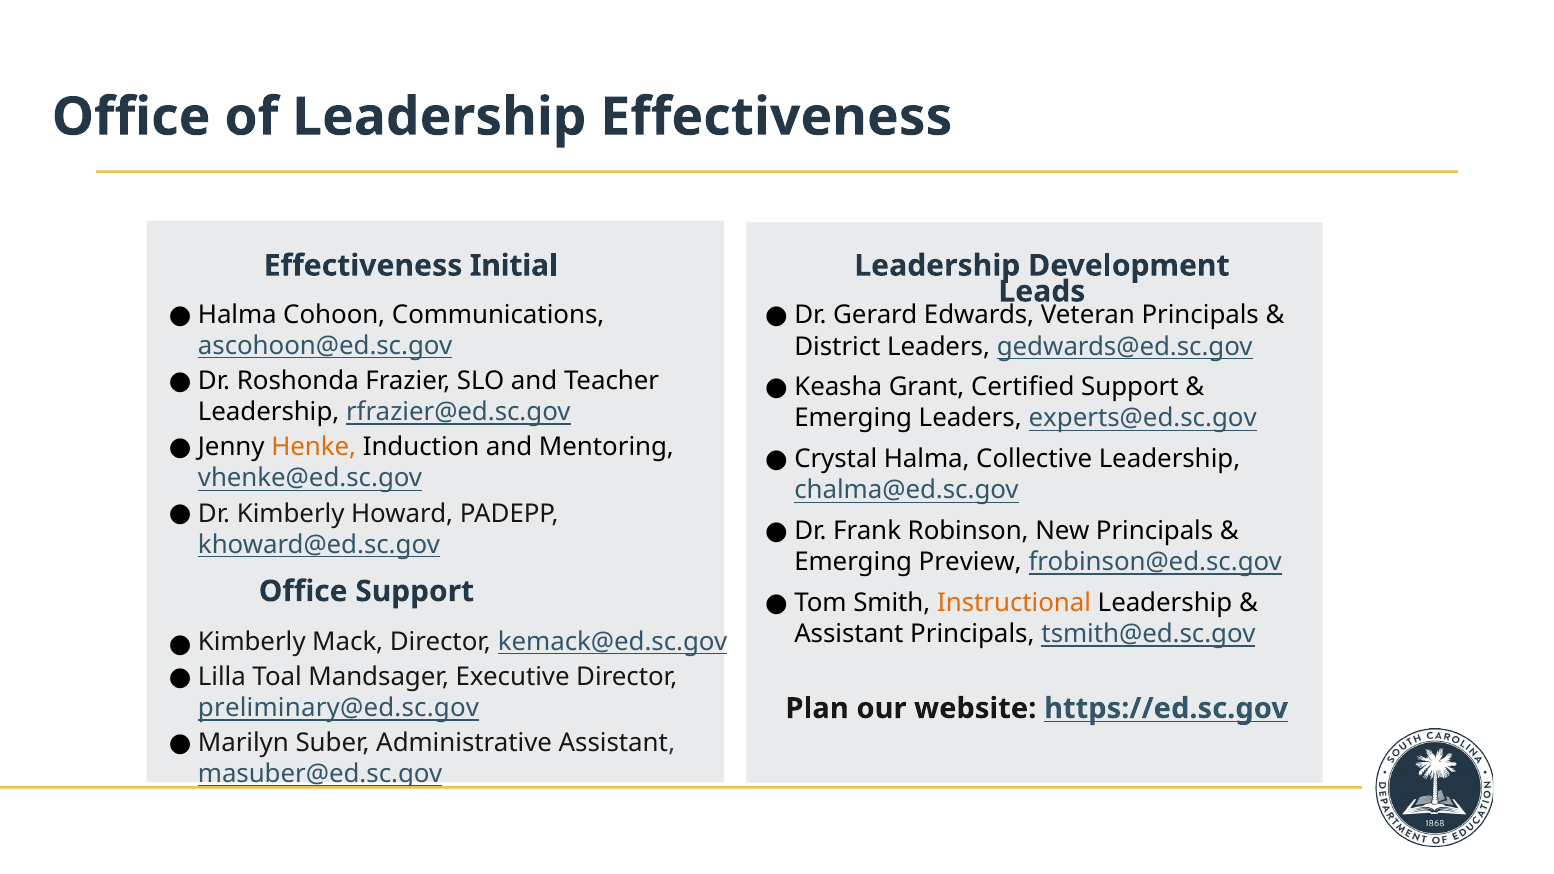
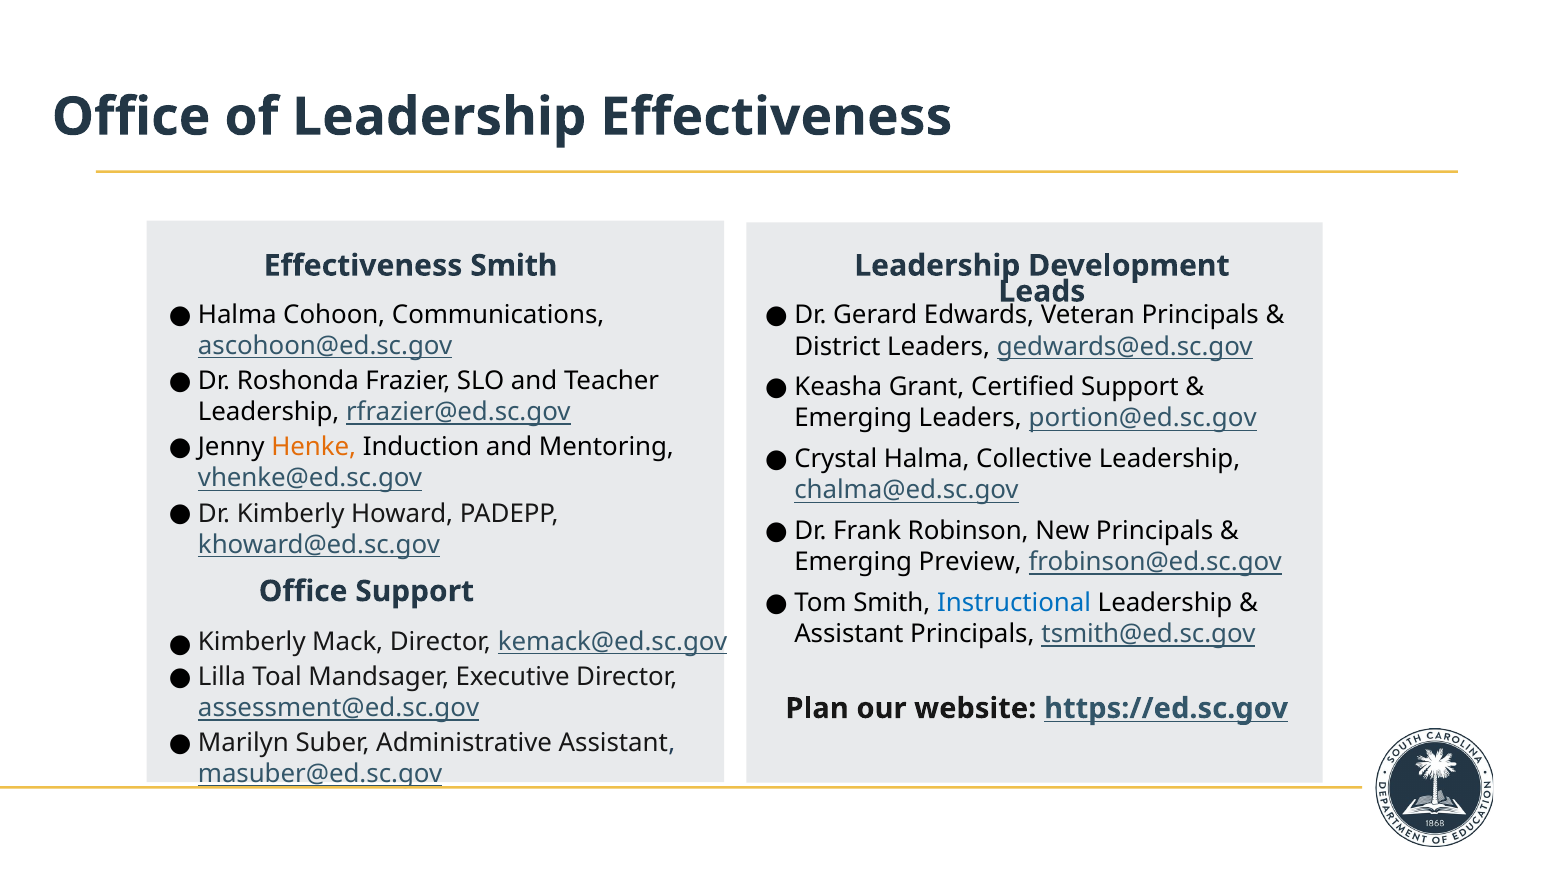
Effectiveness Initial: Initial -> Smith (514, 266)
experts@ed.sc.gov: experts@ed.sc.gov -> portion@ed.sc.gov (1143, 419)
Instructional colour: orange -> blue (1014, 603)
preliminary@ed.sc.gov: preliminary@ed.sc.gov -> assessment@ed.sc.gov (339, 708)
